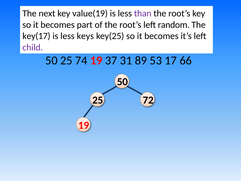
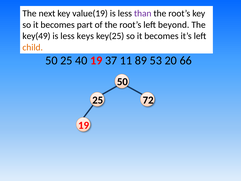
random: random -> beyond (174, 25)
key(17: key(17 -> key(49 (36, 36)
child colour: purple -> orange (33, 47)
74: 74 -> 40 (81, 60)
31: 31 -> 11 (126, 60)
17: 17 -> 20 (171, 60)
